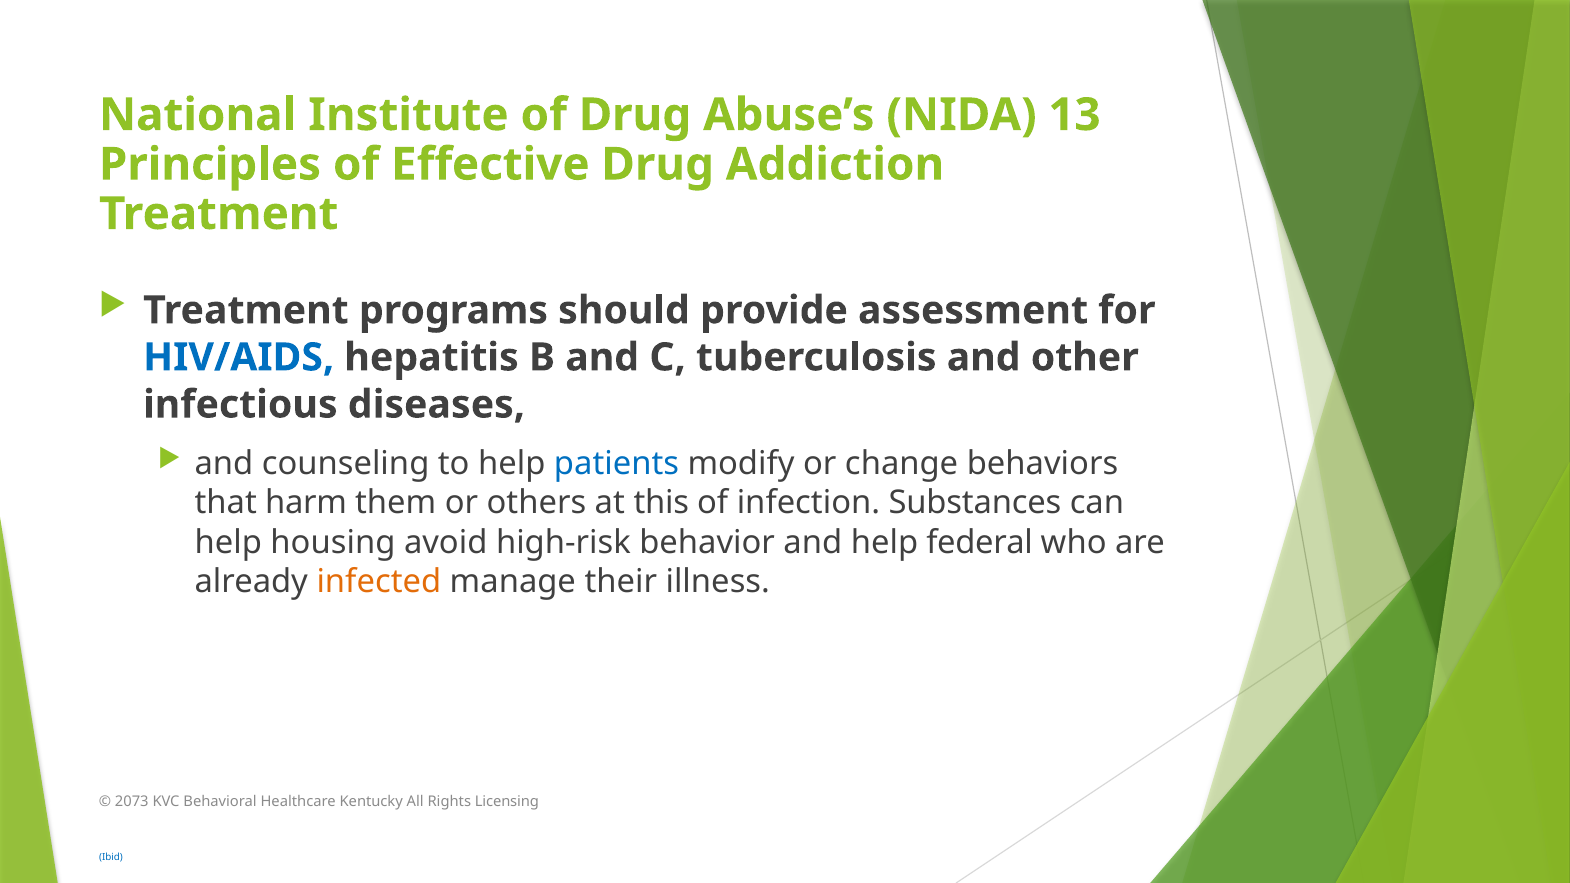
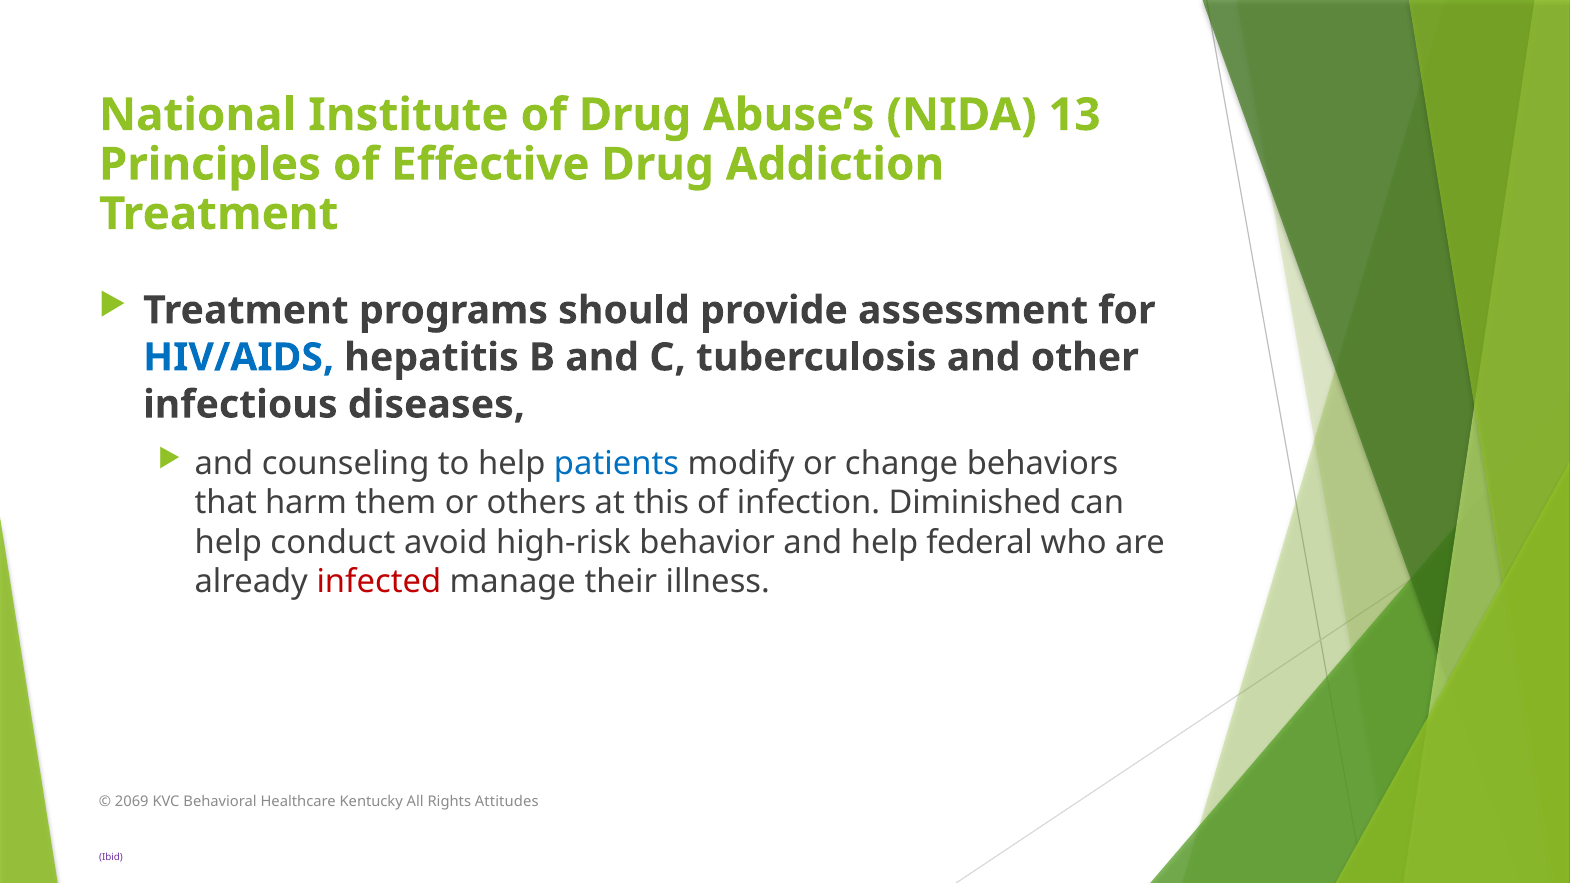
Substances: Substances -> Diminished (975, 503)
housing: housing -> conduct (333, 542)
infected colour: orange -> red (379, 582)
2073: 2073 -> 2069 (132, 801)
Licensing: Licensing -> Attitudes (507, 801)
Ibid colour: blue -> purple (111, 857)
